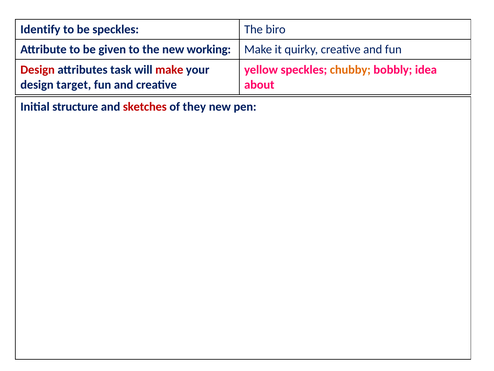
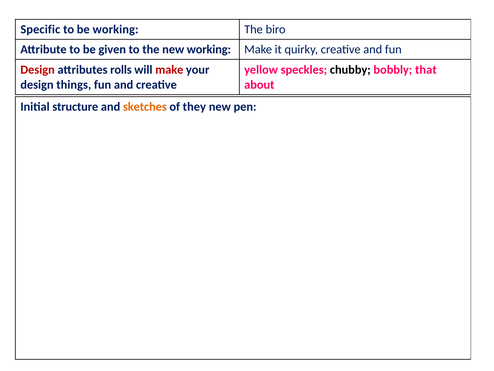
Identify: Identify -> Specific (40, 29)
be speckles: speckles -> working (116, 29)
task: task -> rolls (121, 70)
chubby colour: orange -> black (350, 70)
idea: idea -> that (426, 70)
target: target -> things (74, 85)
sketches colour: red -> orange (145, 107)
